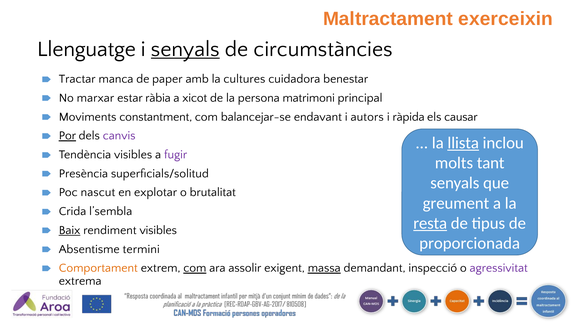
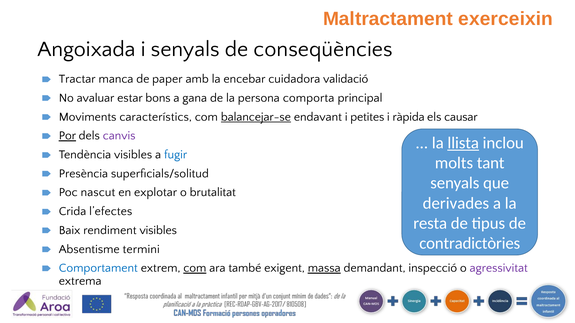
Llenguatge: Llenguatge -> Angoixada (87, 49)
senyals underline: present -> none (185, 49)
circumstàncies: circumstàncies -> conseqüències (323, 49)
cultures: cultures -> encebar (244, 79)
benestar: benestar -> validació (346, 79)
marxar: marxar -> avaluar (96, 98)
ràbia: ràbia -> bons (158, 98)
xicot: xicot -> gana (195, 98)
matrimoni: matrimoni -> comporta (309, 98)
constantment: constantment -> característics (156, 117)
balancejar-se underline: none -> present (256, 117)
autors: autors -> petites (367, 117)
fugir colour: purple -> blue (176, 155)
greument: greument -> derivades (456, 203)
l’sembla: l’sembla -> l’efectes (111, 212)
resta underline: present -> none (430, 224)
Baix underline: present -> none (70, 230)
proporcionada: proporcionada -> contradictòries (470, 244)
Comportament colour: orange -> blue (98, 268)
assolir: assolir -> també (245, 268)
